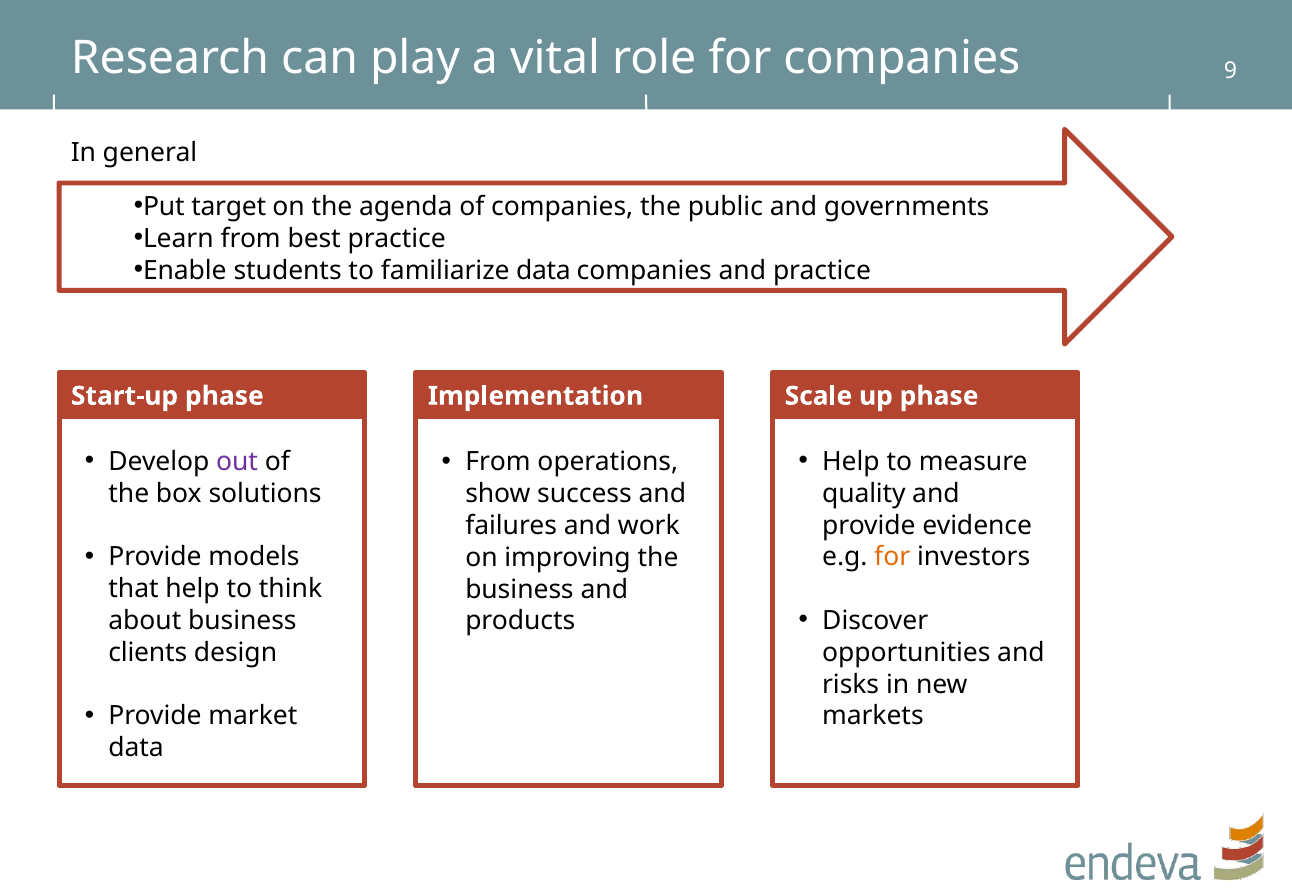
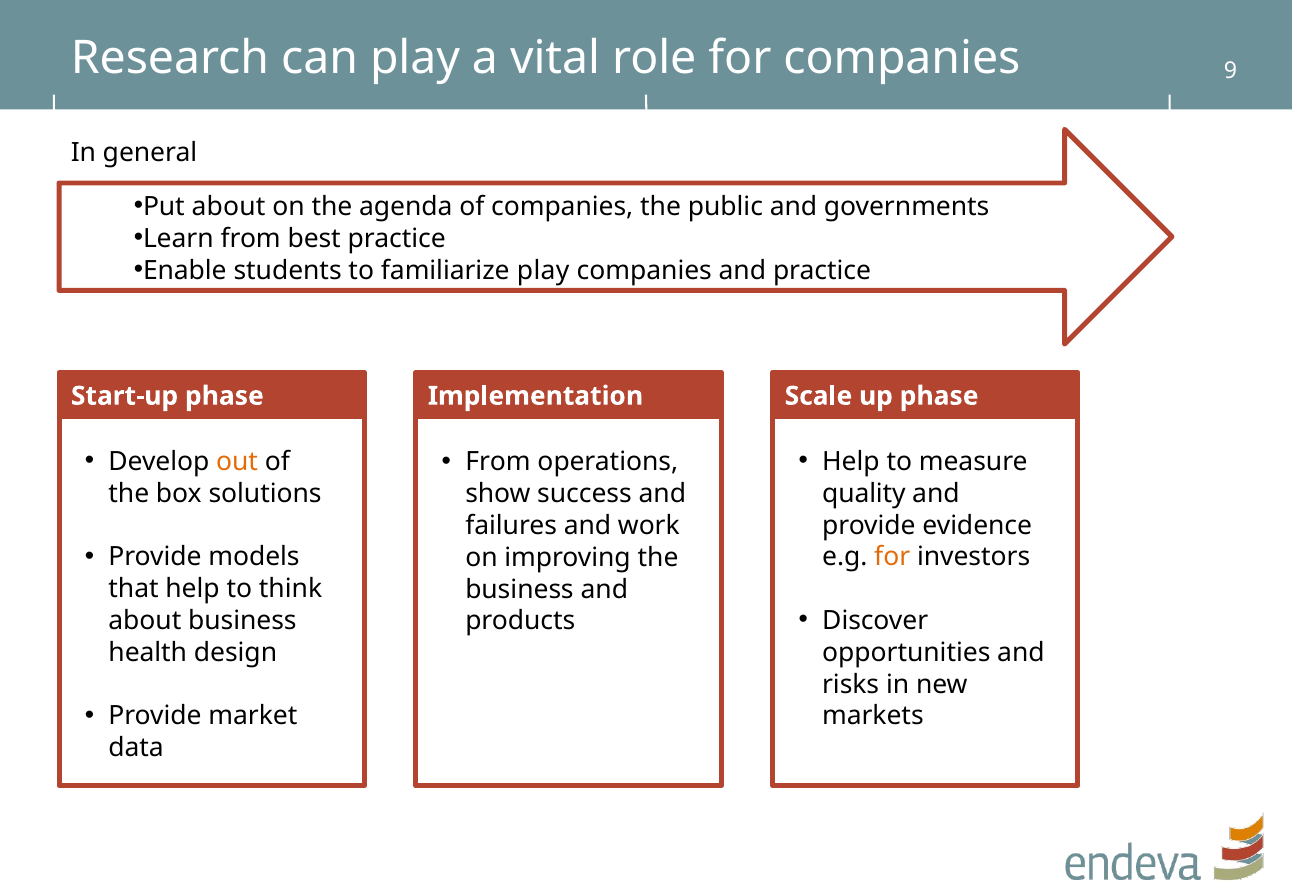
Put target: target -> about (229, 207)
familiarize data: data -> play (543, 270)
out colour: purple -> orange (237, 461)
clients: clients -> health (148, 652)
